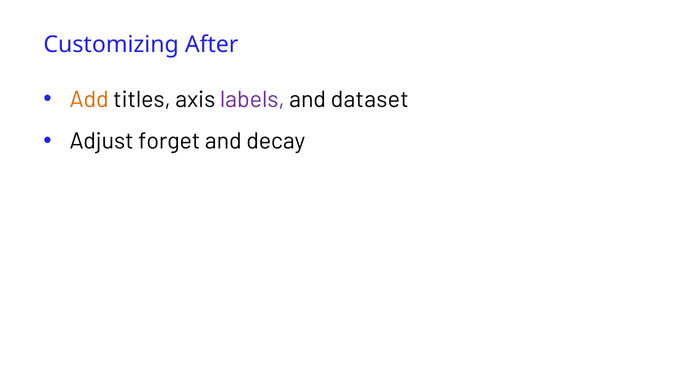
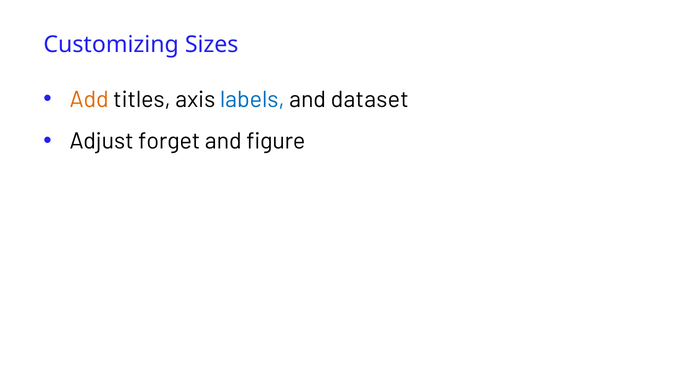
After: After -> Sizes (212, 45)
labels colour: purple -> blue (252, 99)
decay: decay -> figure (276, 141)
